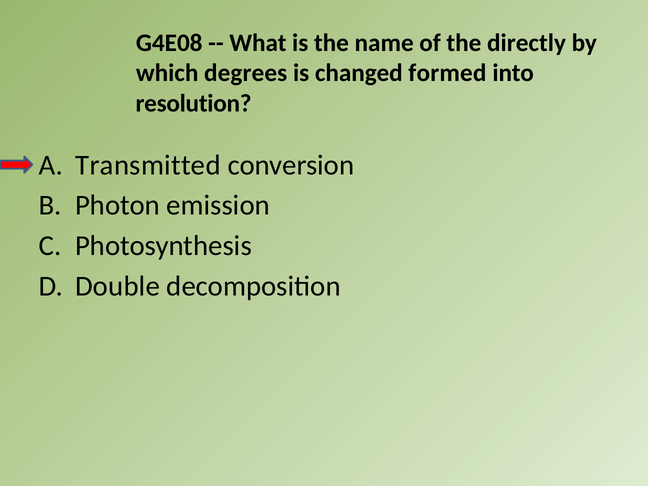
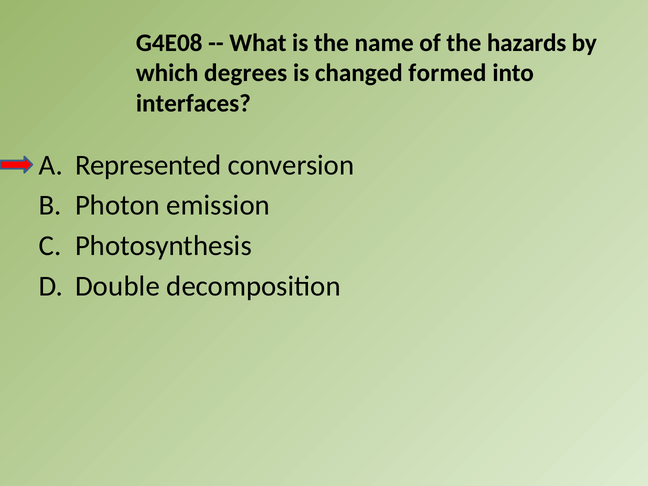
directly: directly -> hazards (527, 43)
resolution: resolution -> interfaces (193, 103)
Transmitted: Transmitted -> Represented (148, 165)
